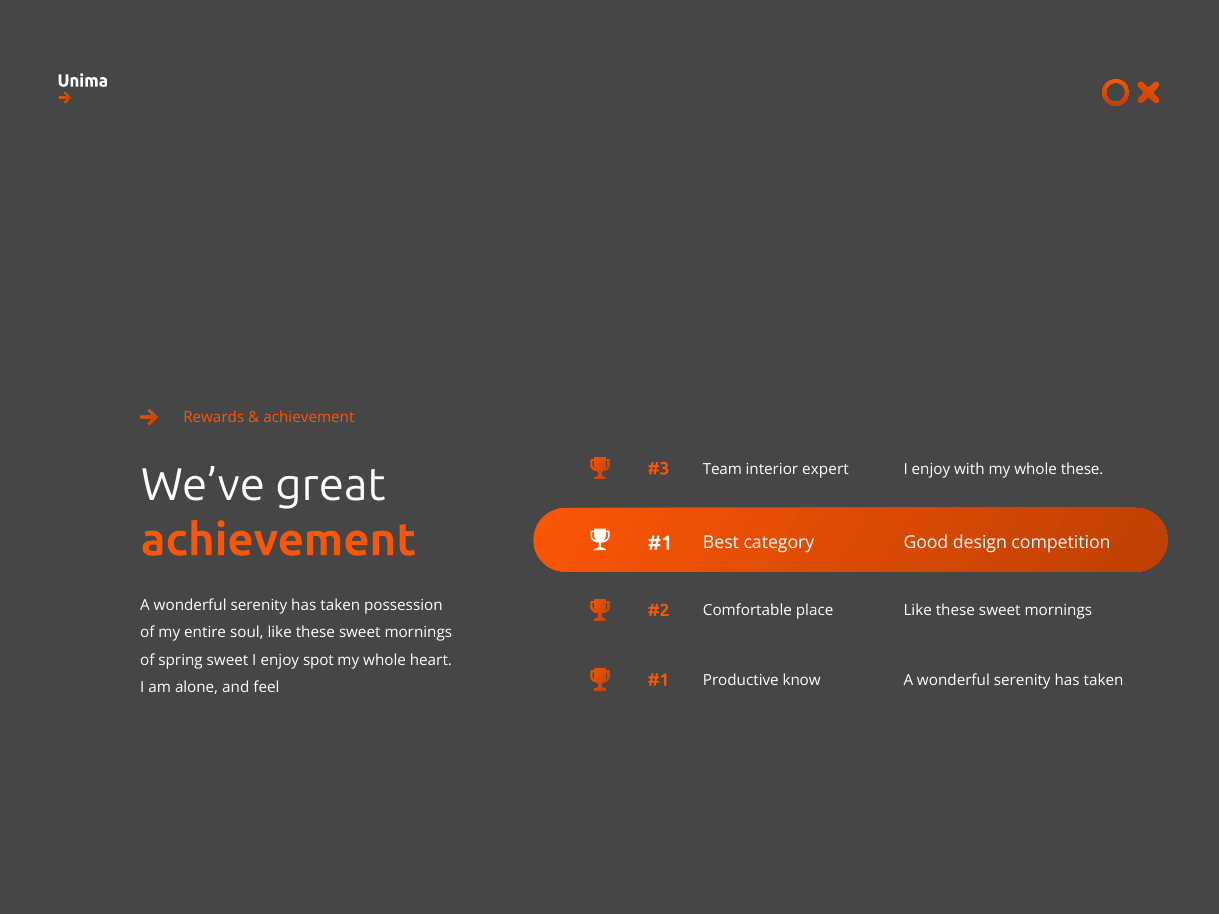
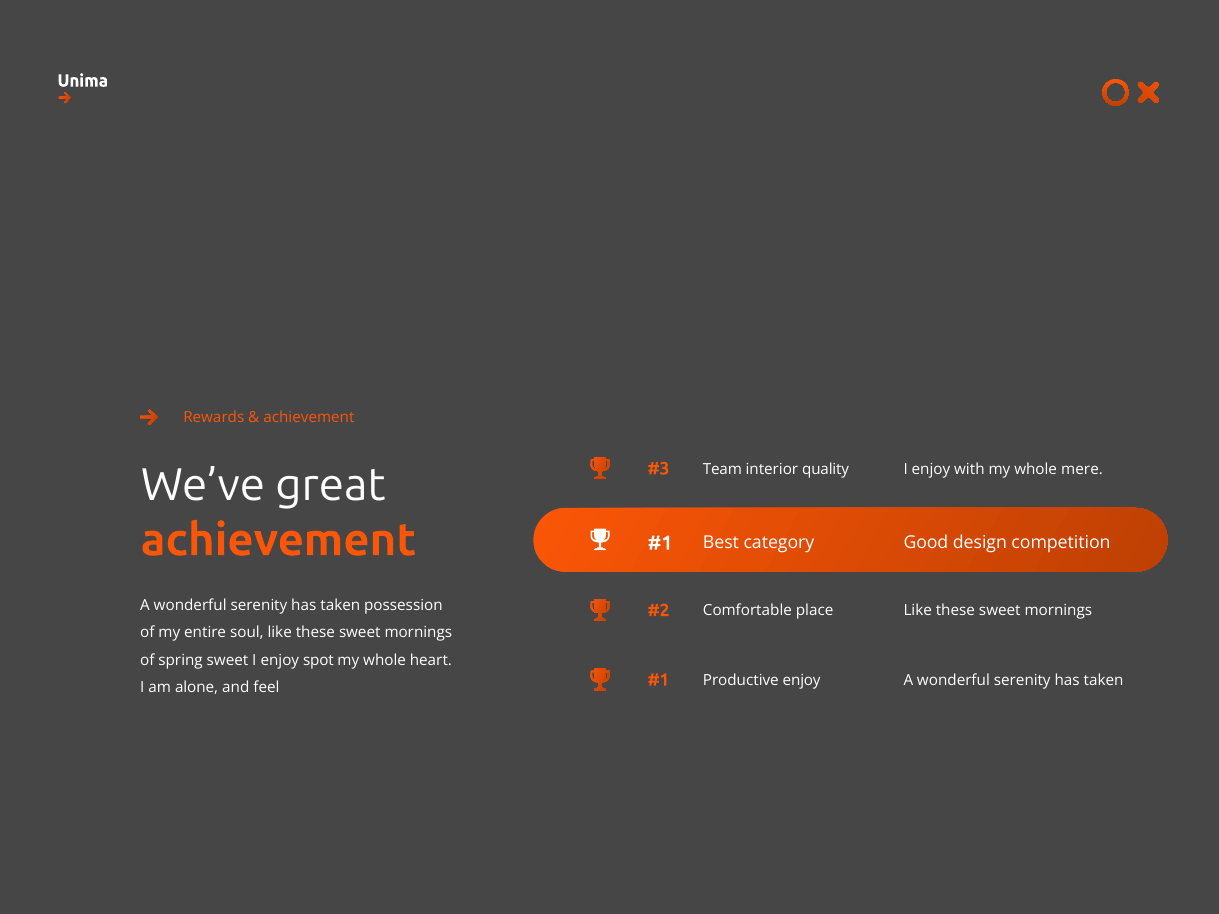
expert: expert -> quality (826, 469)
whole these: these -> mere (1082, 469)
Productive know: know -> enjoy (802, 681)
